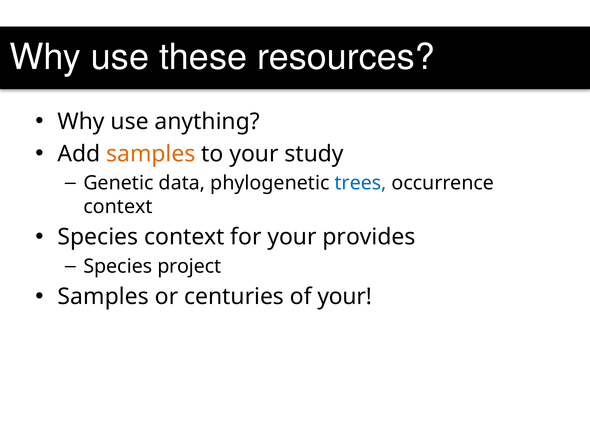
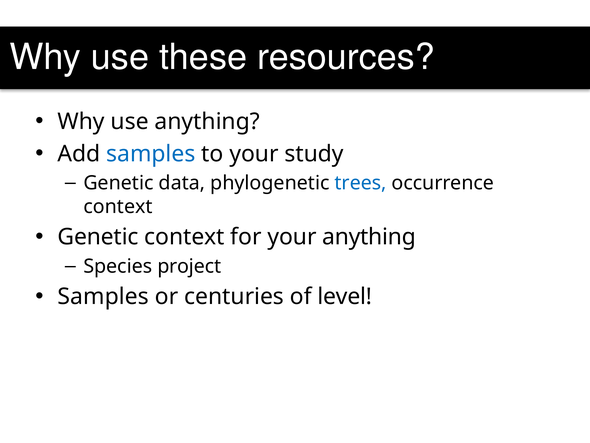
samples colour: orange -> blue (151, 154)
Species: Species -> Genetic (98, 237)
your provides: provides -> anything (369, 237)
of your: your -> level (345, 296)
